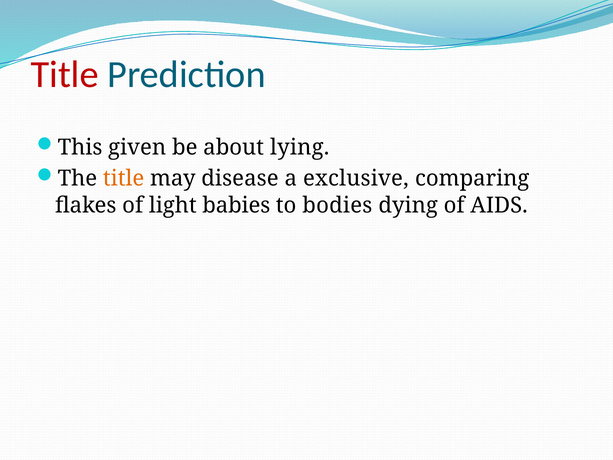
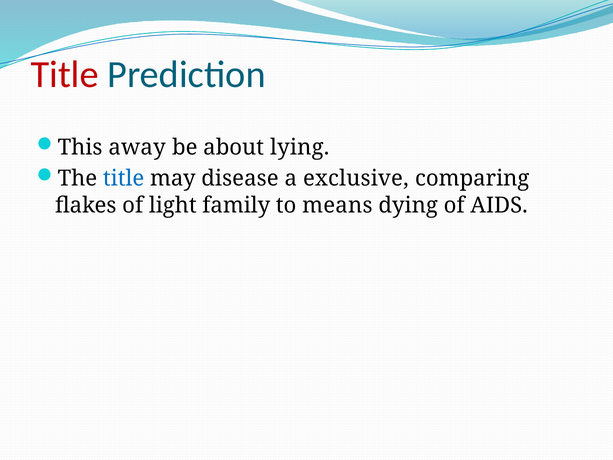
given: given -> away (137, 148)
title colour: orange -> blue (124, 179)
babies: babies -> family (236, 205)
bodies: bodies -> means (337, 205)
